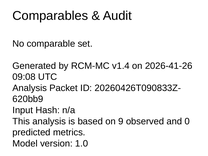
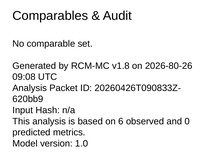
v1.4: v1.4 -> v1.8 (121, 66)
2026-41-26: 2026-41-26 -> 2026-80-26 (169, 66)
9: 9 -> 6 (121, 121)
